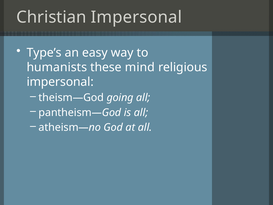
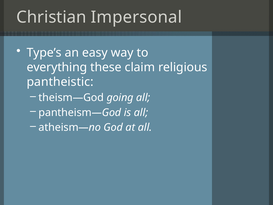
humanists: humanists -> everything (57, 67)
mind: mind -> claim (140, 67)
impersonal: impersonal -> pantheistic (60, 82)
